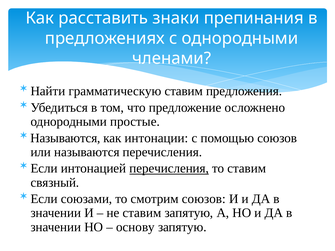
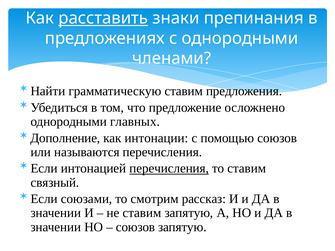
расставить underline: none -> present (103, 18)
простые: простые -> главных (135, 122)
Называются: Называются -> Дополнение (65, 138)
смотрим союзов: союзов -> рассказ (204, 199)
основу: основу -> союзов (135, 227)
